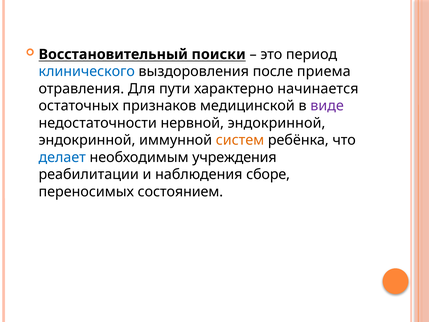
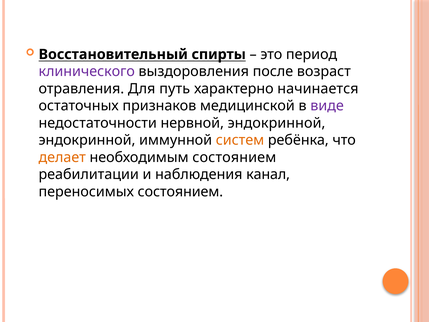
поиски: поиски -> спирты (219, 54)
клинического colour: blue -> purple (87, 71)
приема: приема -> возраст (324, 71)
пути: пути -> путь (175, 89)
делает colour: blue -> orange (62, 157)
необходимым учреждения: учреждения -> состоянием (234, 157)
сборе: сборе -> канал (268, 174)
